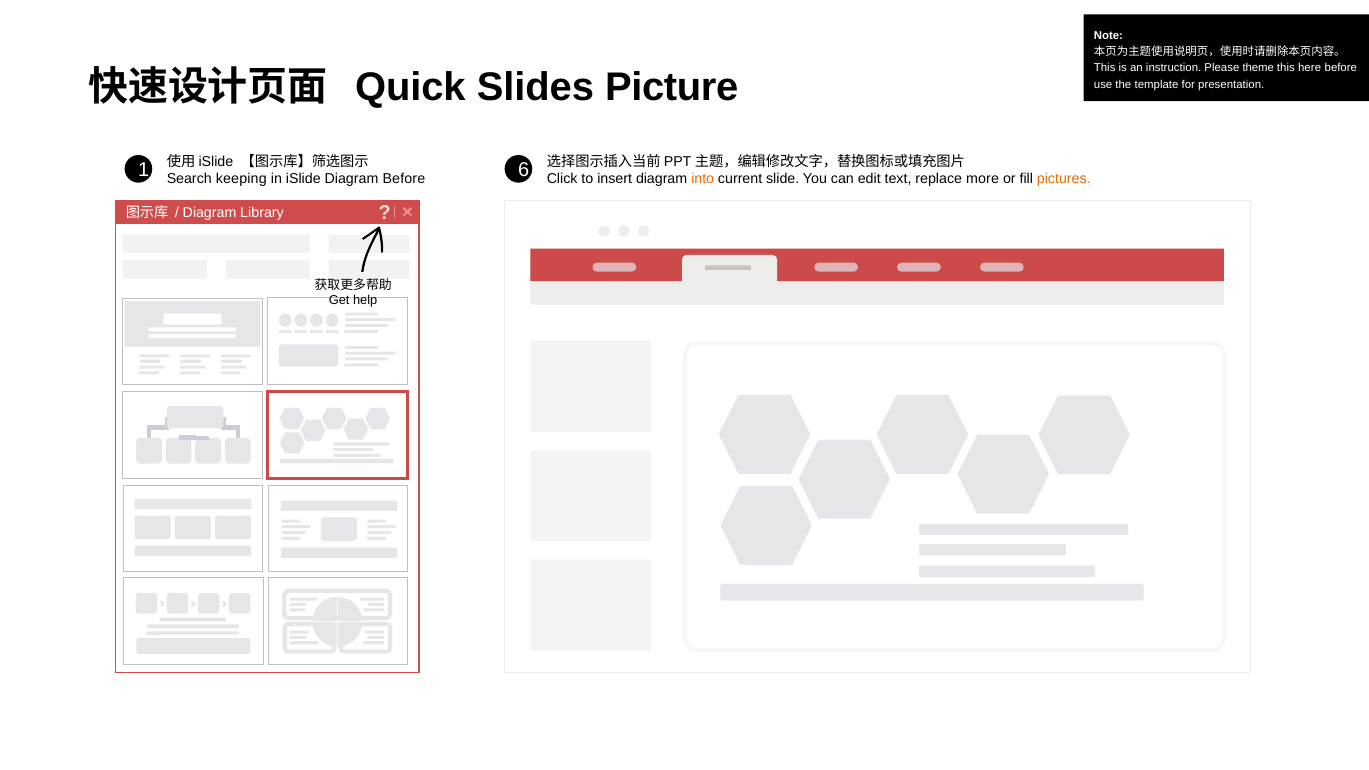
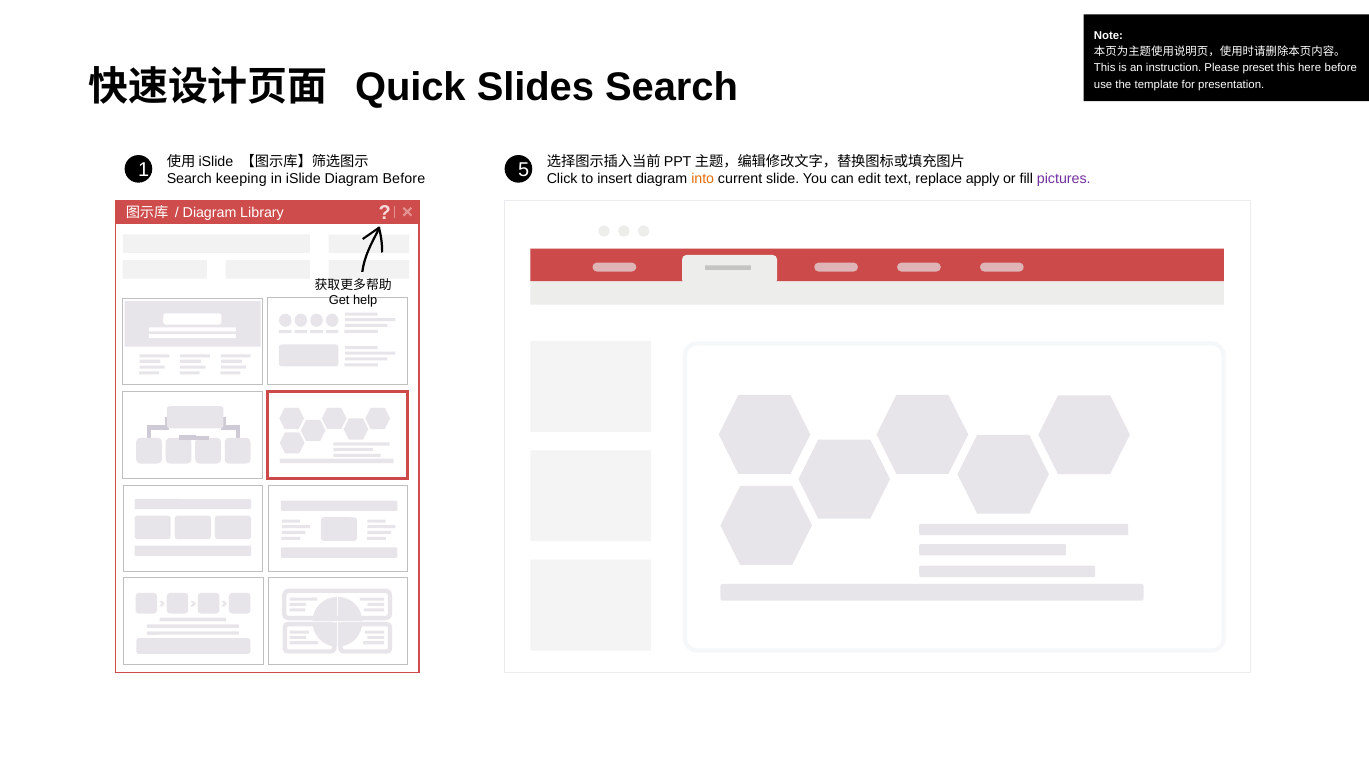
theme: theme -> preset (1258, 68)
Slides Picture: Picture -> Search (672, 87)
6: 6 -> 5 (524, 170)
more: more -> apply (983, 178)
pictures colour: orange -> purple (1064, 178)
